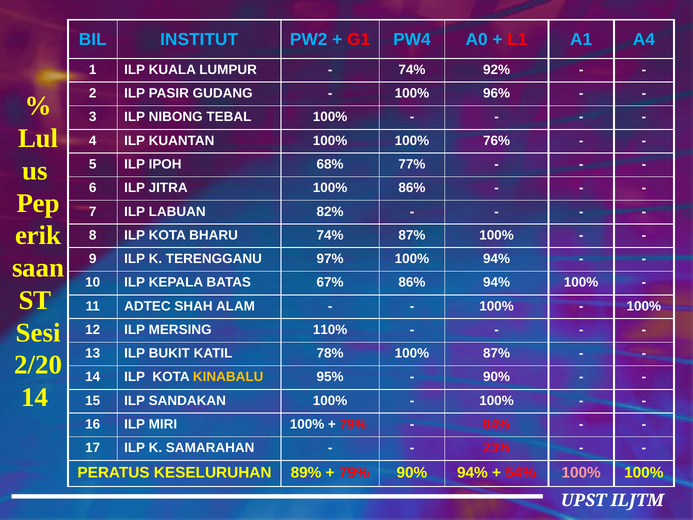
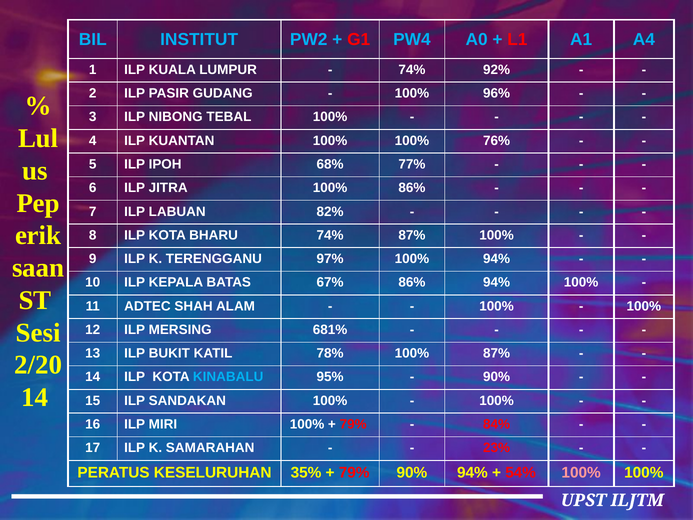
110%: 110% -> 681% (330, 330)
KINABALU colour: yellow -> light blue (228, 377)
89%: 89% -> 35% (306, 472)
